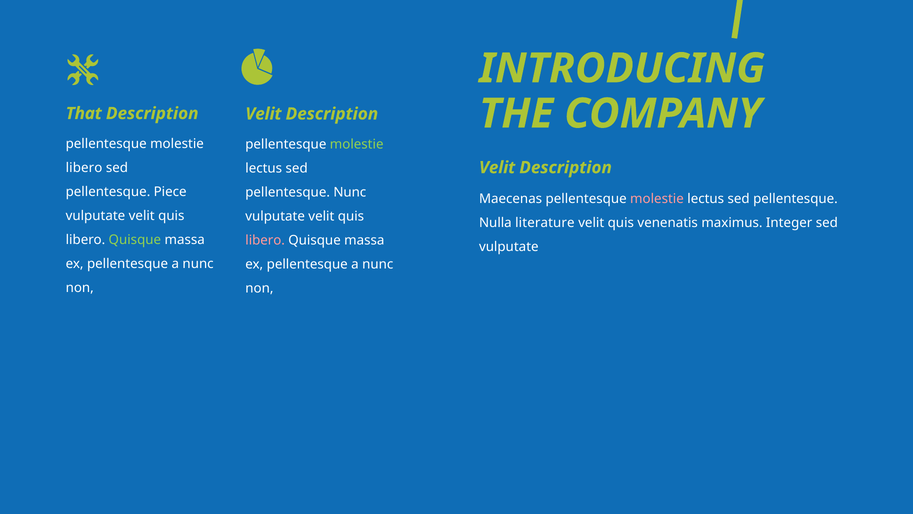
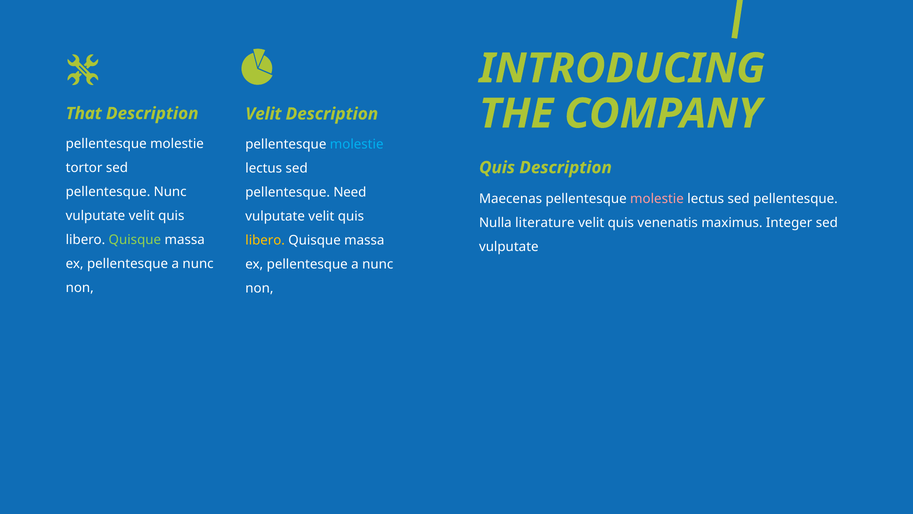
molestie colour: light green -> light blue (357, 144)
libero: libero -> tortor (84, 168)
Velit: Velit -> Quis (497, 167)
pellentesque Piece: Piece -> Nunc (170, 192)
pellentesque Nunc: Nunc -> Need (350, 192)
libero colour: pink -> yellow (265, 240)
